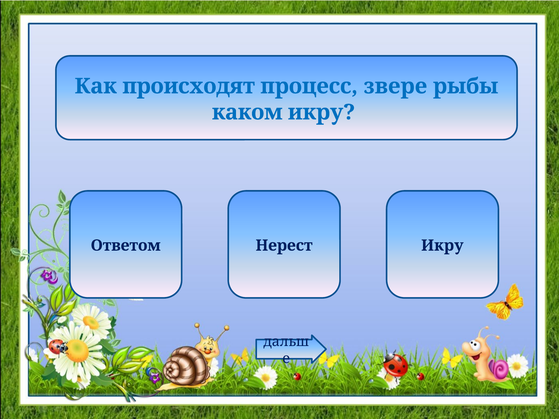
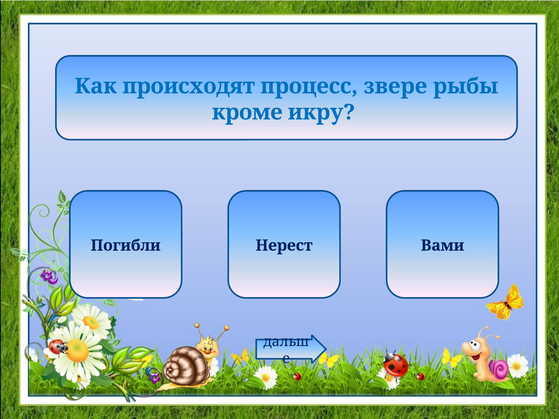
каком: каком -> кроме (247, 112)
Ответом: Ответом -> Погибли (126, 246)
Нерест Икру: Икру -> Вами (443, 246)
